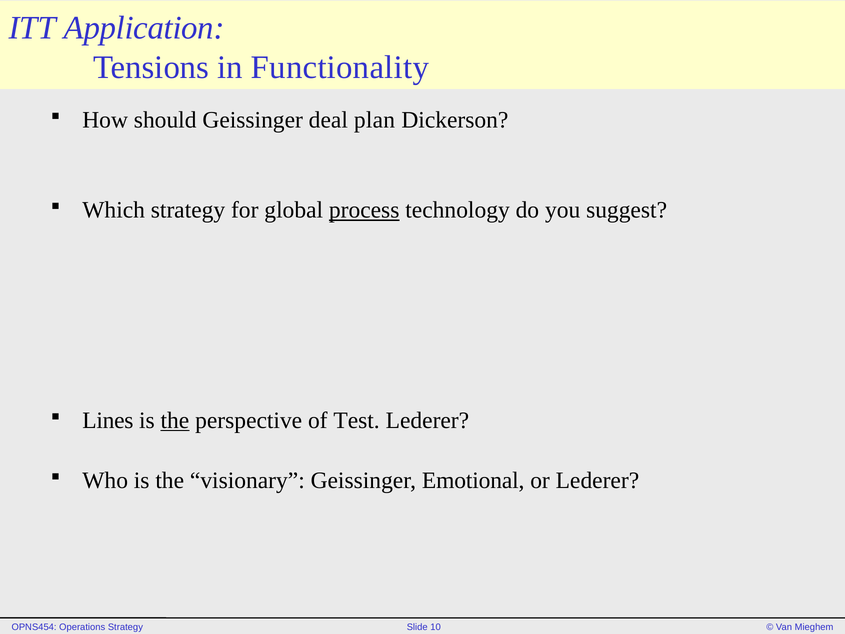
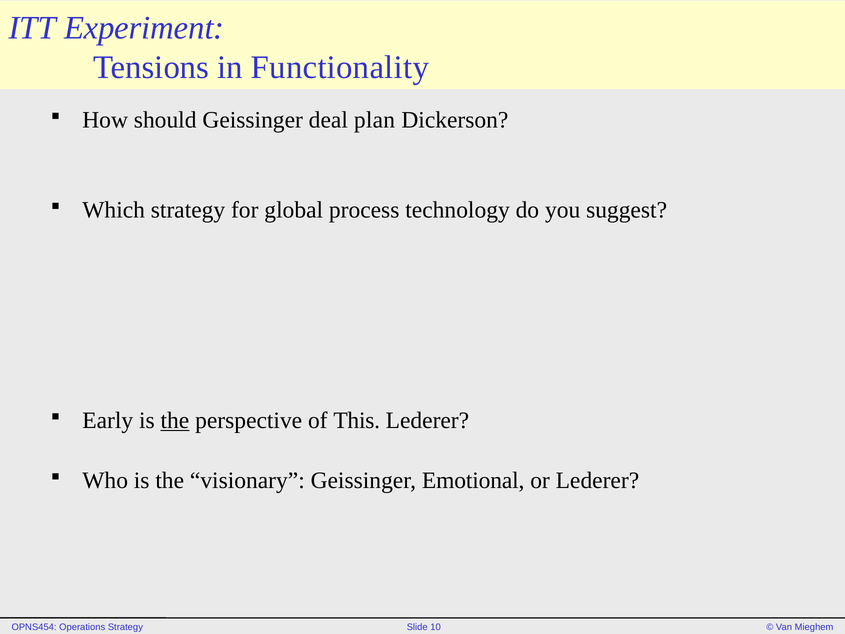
Application: Application -> Experiment (144, 28)
process underline: present -> none (364, 210)
Lines: Lines -> Early (108, 420)
Test: Test -> This (357, 420)
